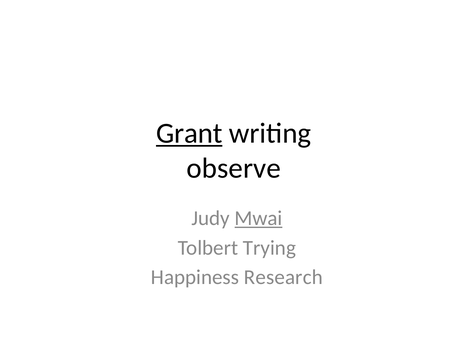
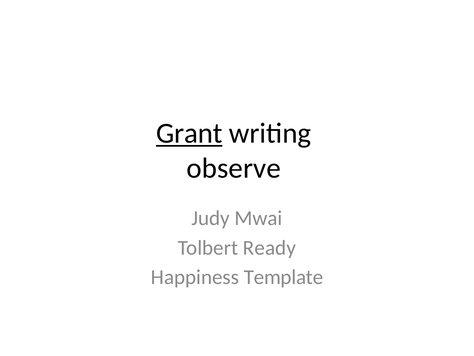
Mwai underline: present -> none (258, 218)
Trying: Trying -> Ready (269, 247)
Research: Research -> Template (283, 277)
